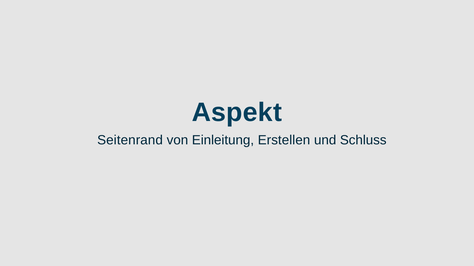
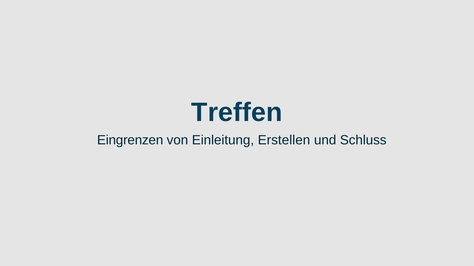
Aspekt: Aspekt -> Treffen (237, 113)
Seitenrand: Seitenrand -> Eingrenzen (130, 141)
